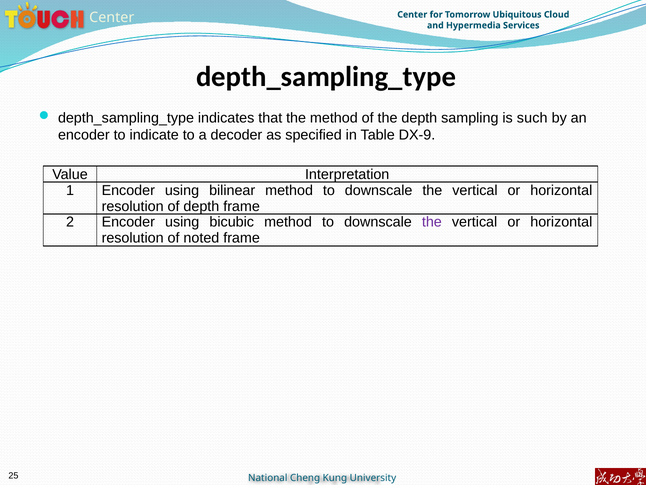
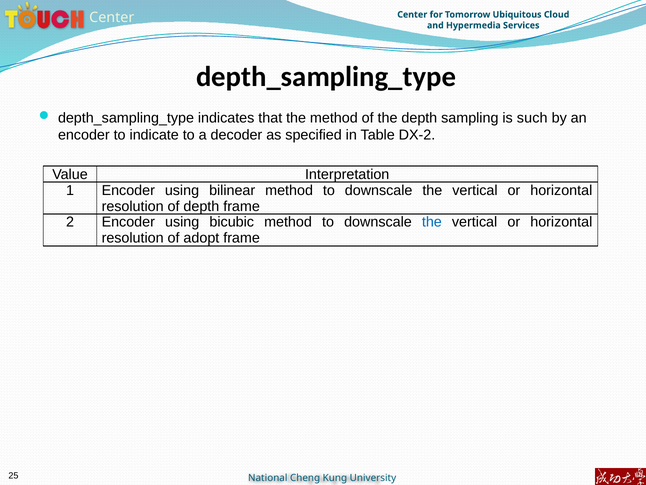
DX‑9: DX‑9 -> DX‑2 (417, 135)
the colour: purple -> blue (432, 222)
noted: noted -> adopt (201, 238)
